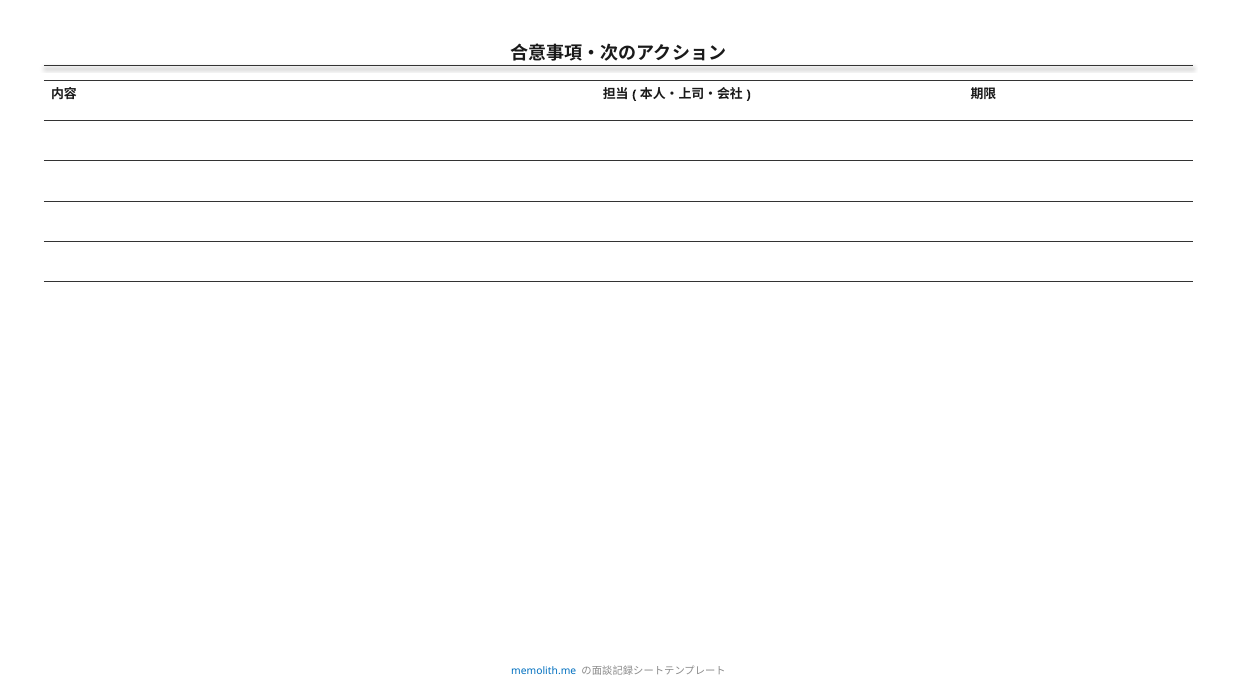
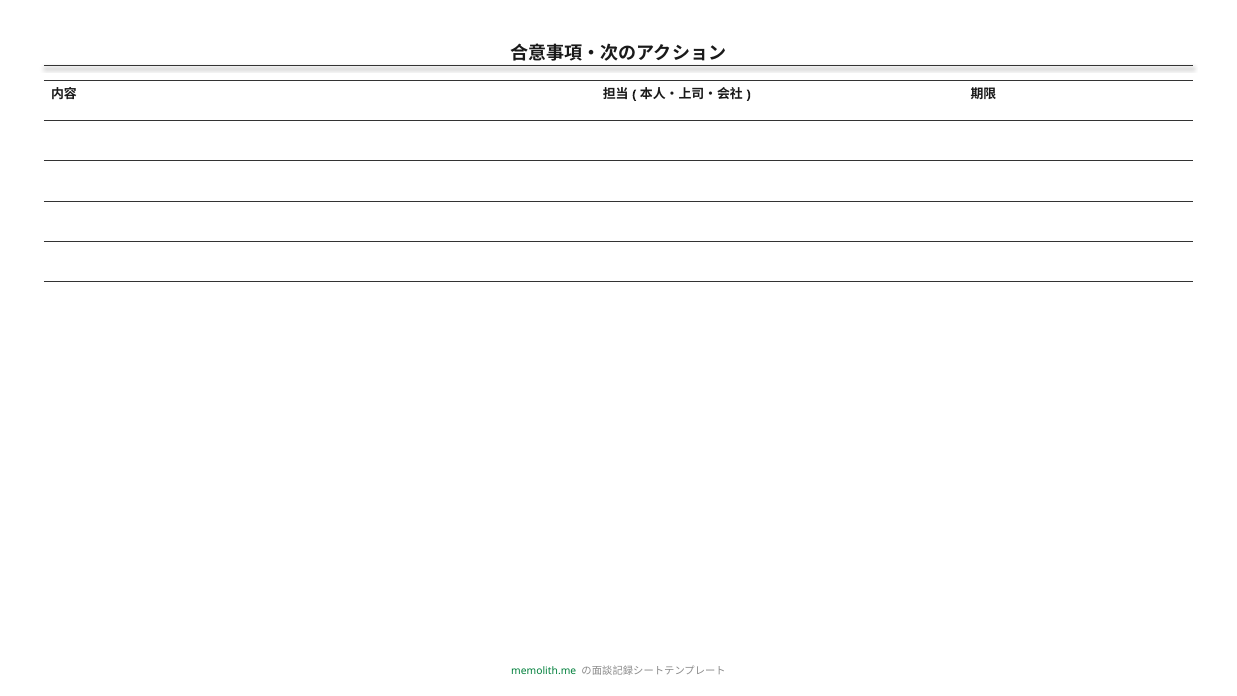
memolith.me colour: blue -> green (544, 671)
